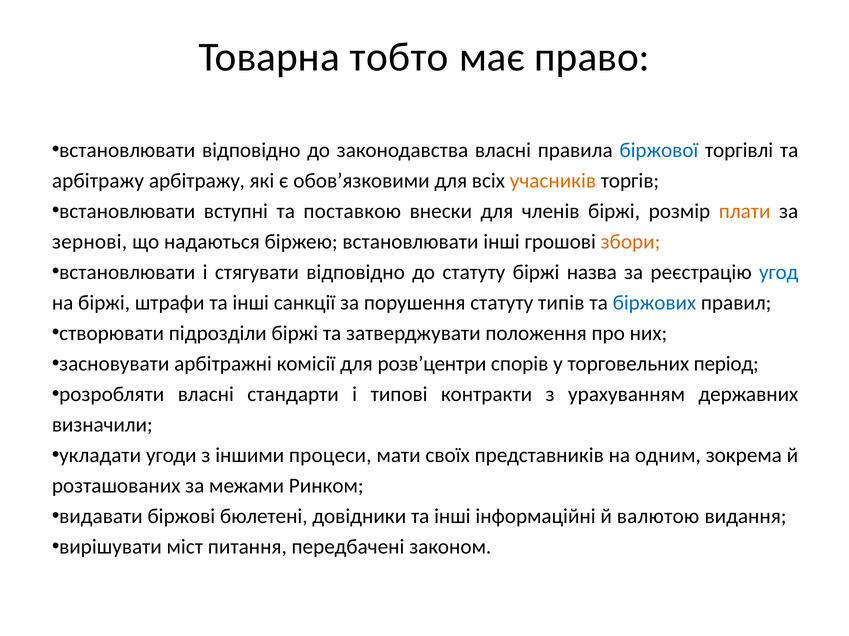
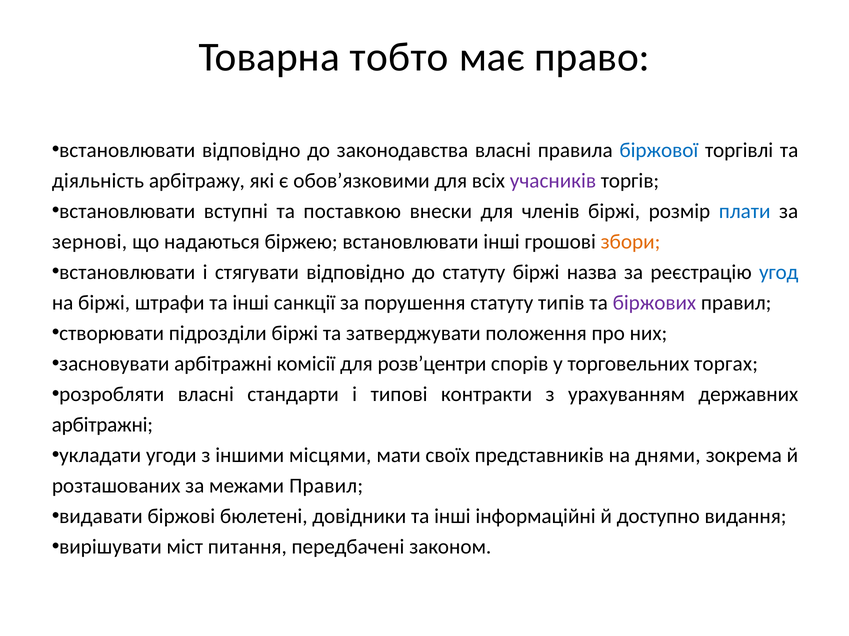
арбітражу: арбітражу -> діяльність (98, 181)
учасників colour: orange -> purple (553, 181)
плати colour: orange -> blue (745, 211)
біржових colour: blue -> purple (654, 303)
період: період -> торгах (726, 364)
визначили: визначили -> арбітражні (102, 425)
процеси: процеси -> місцями (330, 456)
одним: одним -> днями (668, 456)
межами Ринком: Ринком -> Правил (326, 486)
валютою: валютою -> доступно (658, 517)
